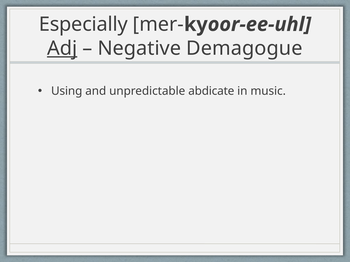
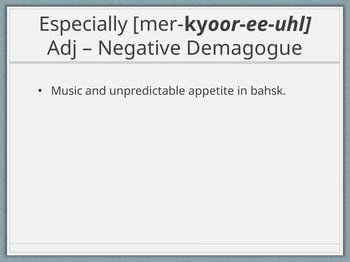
Adj underline: present -> none (62, 48)
Using: Using -> Music (67, 91)
abdicate: abdicate -> appetite (211, 91)
music: music -> bahsk (268, 91)
